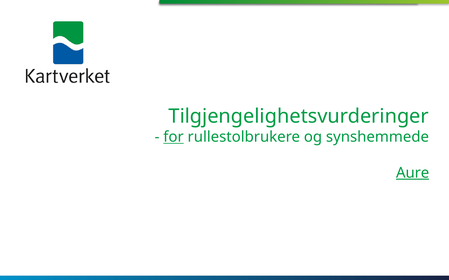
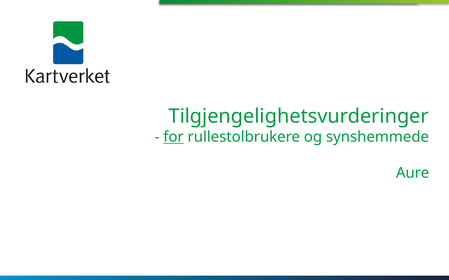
Aure underline: present -> none (413, 173)
